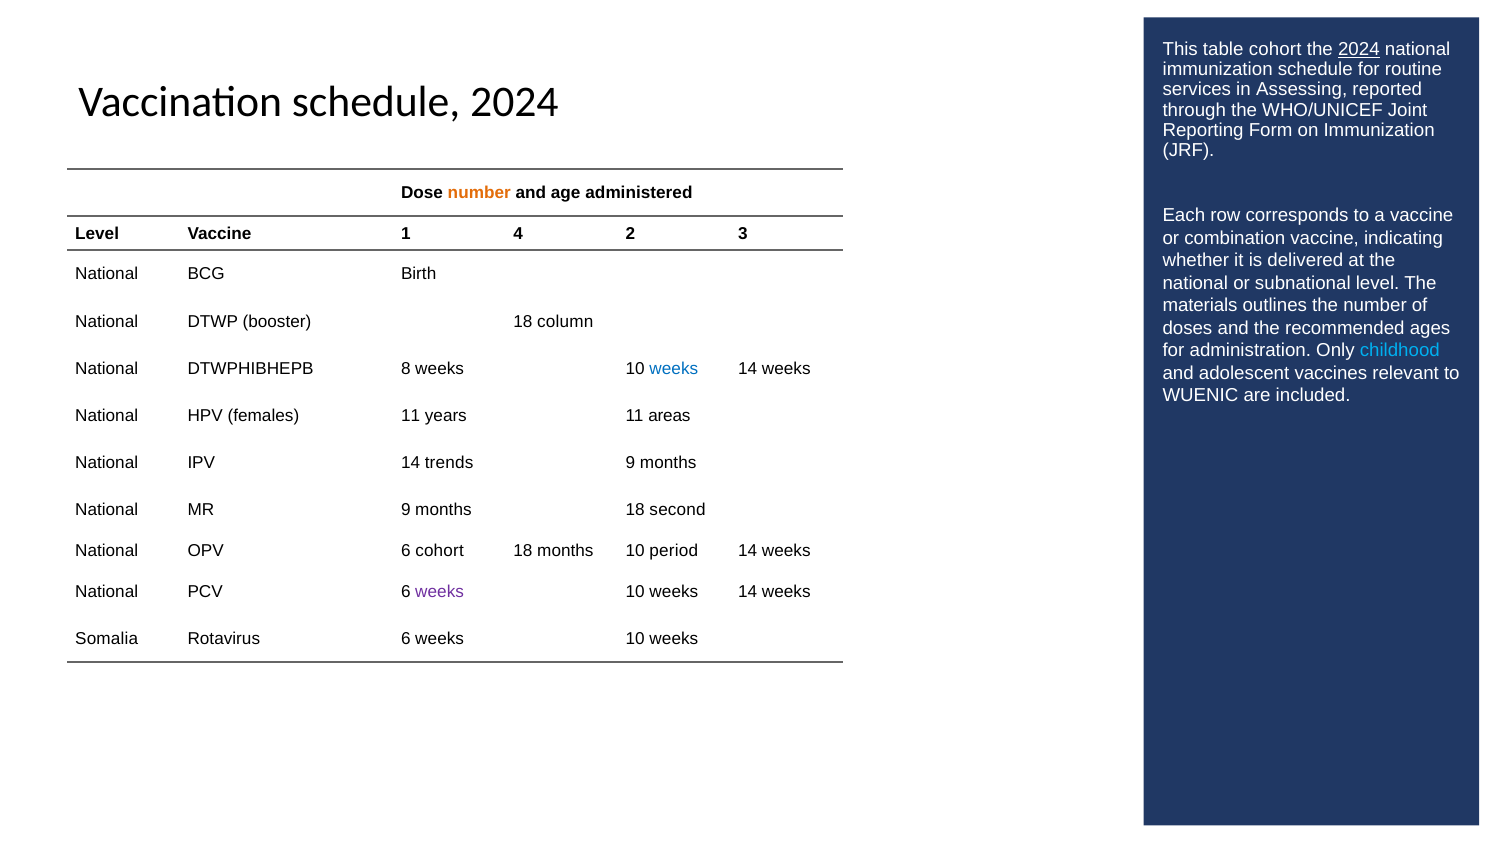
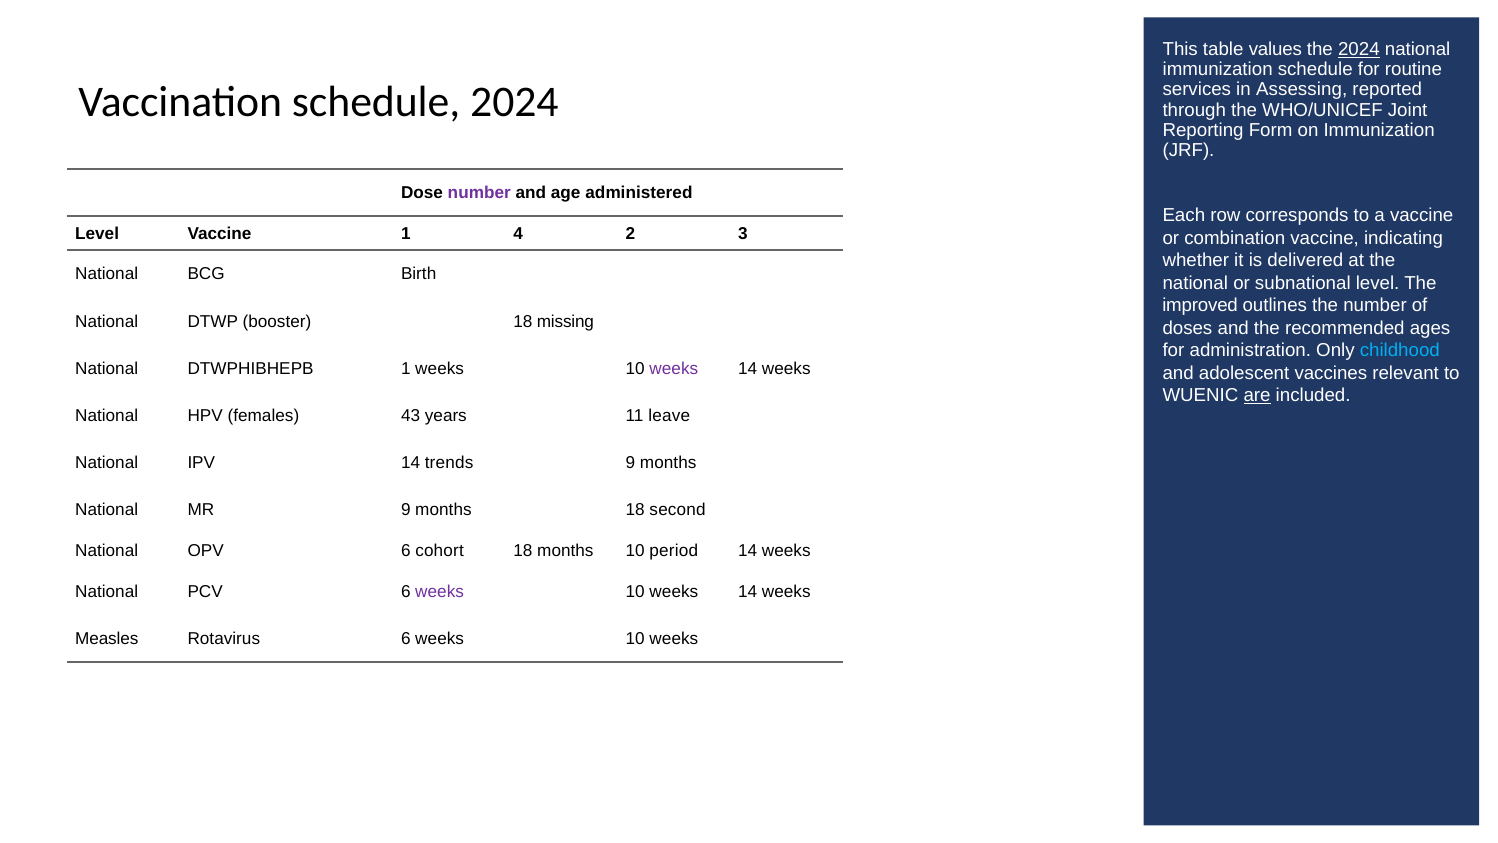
table cohort: cohort -> values (1275, 49)
number colour: orange -> purple (479, 192)
materials: materials -> improved (1200, 305)
column: column -> missing (565, 321)
DTWPHIBHEPB 8: 8 -> 1 (406, 368)
weeks colour: blue -> purple (674, 368)
are underline: none -> present (1257, 395)
females 11: 11 -> 43 (411, 415)
areas: areas -> leave (669, 415)
Somalia: Somalia -> Measles (107, 638)
